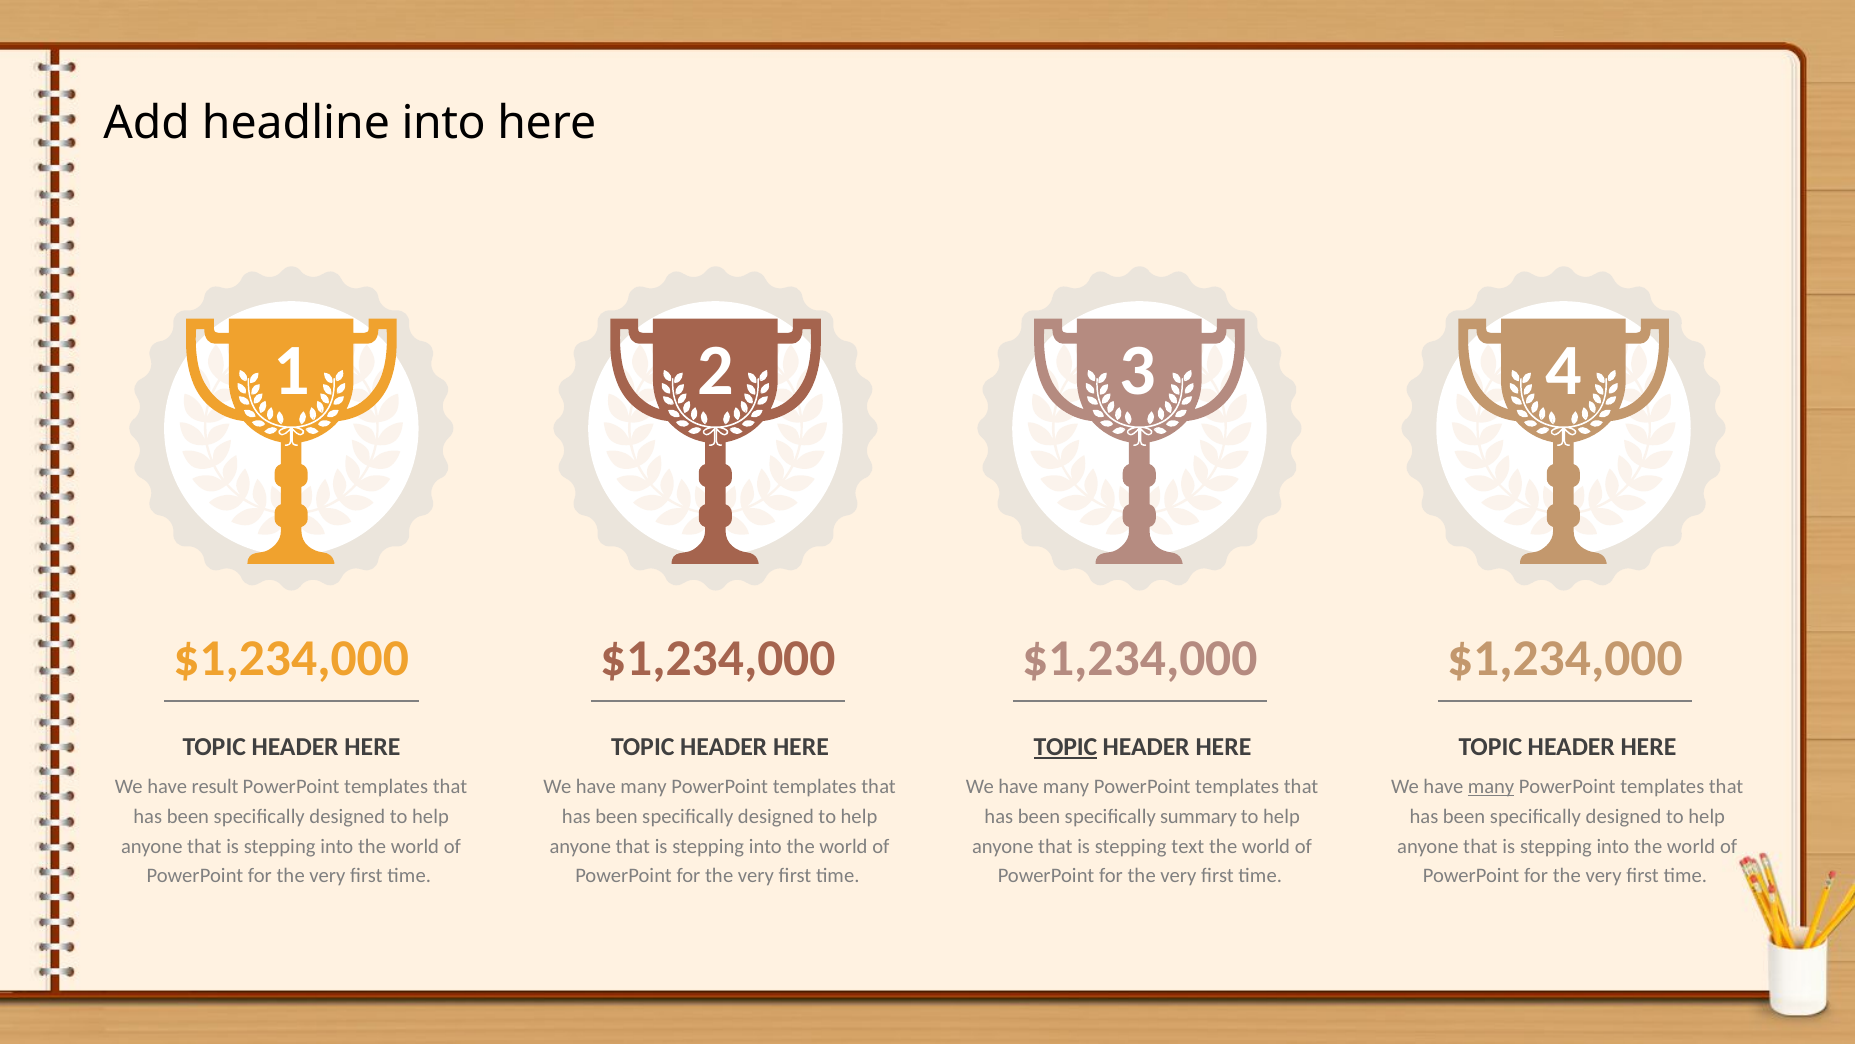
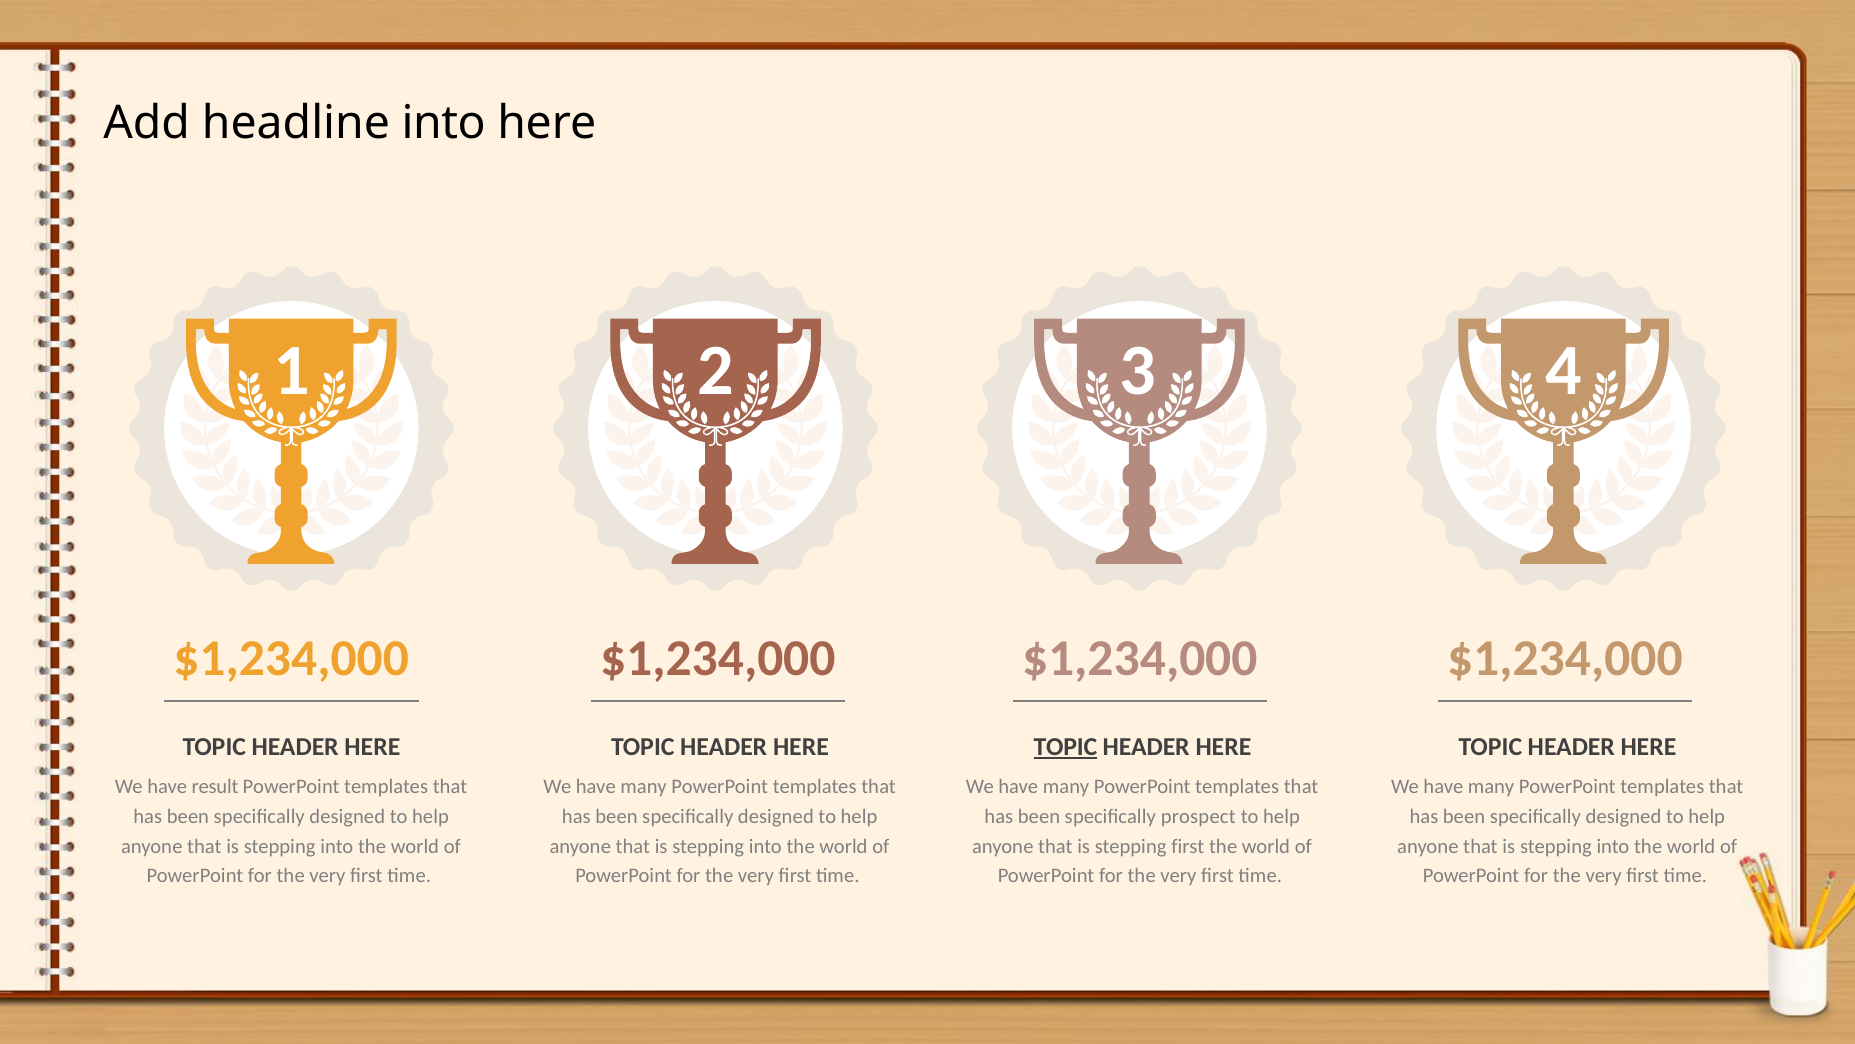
many underline: present -> none (1491, 787)
summary: summary -> prospect (1198, 816)
stepping text: text -> first (1188, 846)
